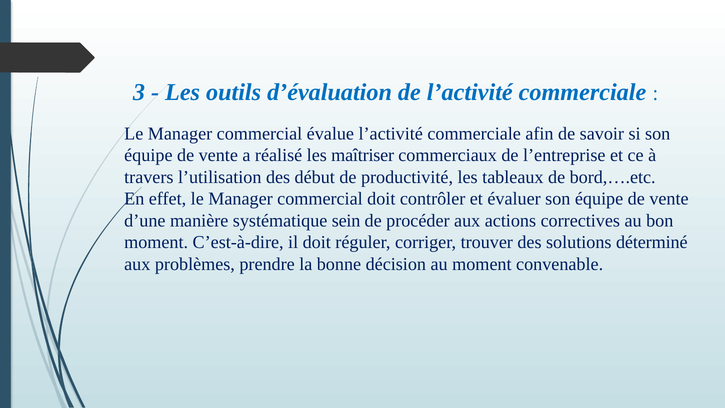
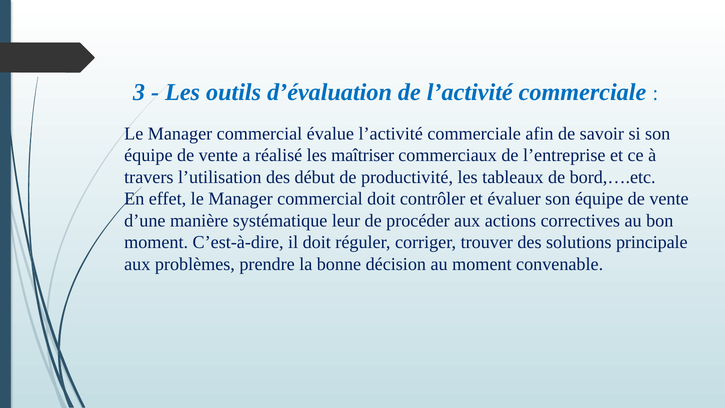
sein: sein -> leur (346, 221)
déterminé: déterminé -> principale (652, 242)
